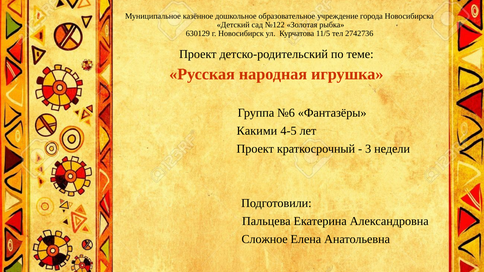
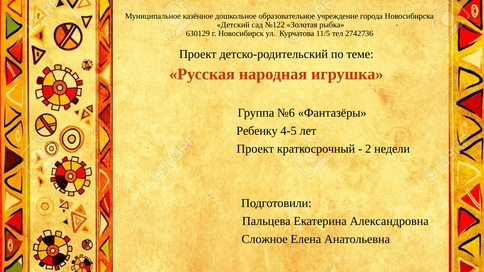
Какими: Какими -> Ребенку (257, 131)
3: 3 -> 2 (368, 149)
